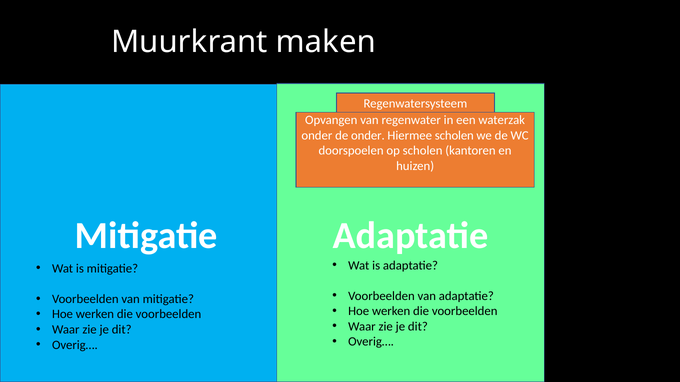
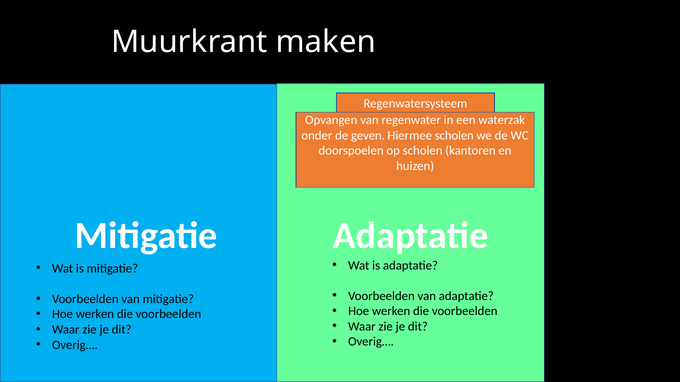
de onder: onder -> geven (368, 136)
